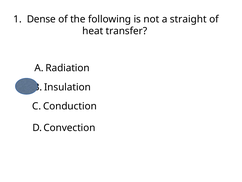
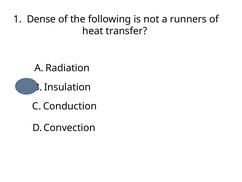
straight: straight -> runners (188, 19)
